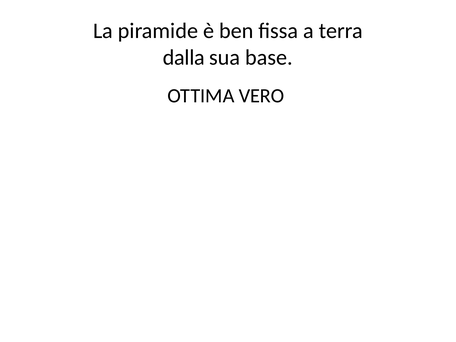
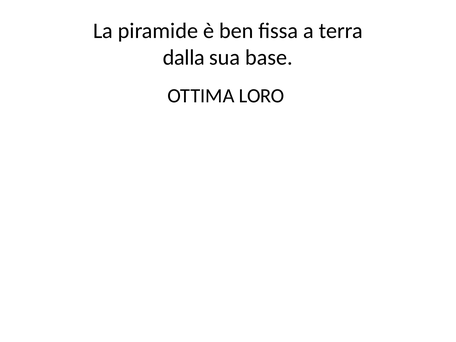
VERO: VERO -> LORO (262, 96)
